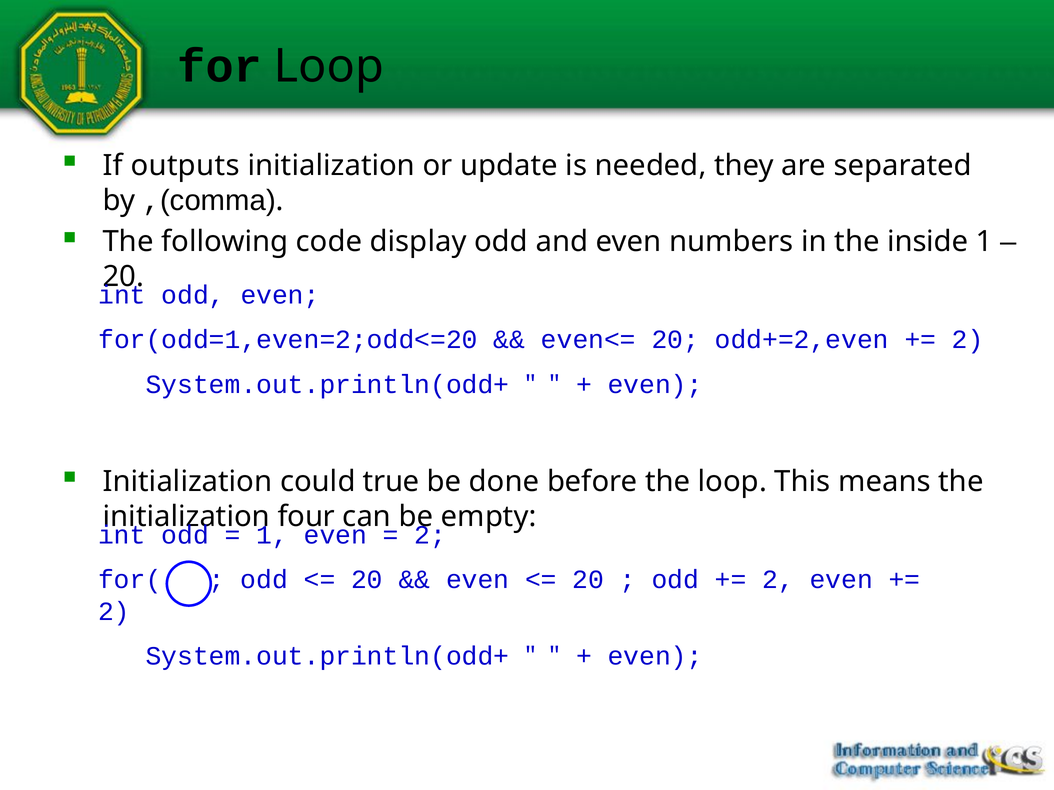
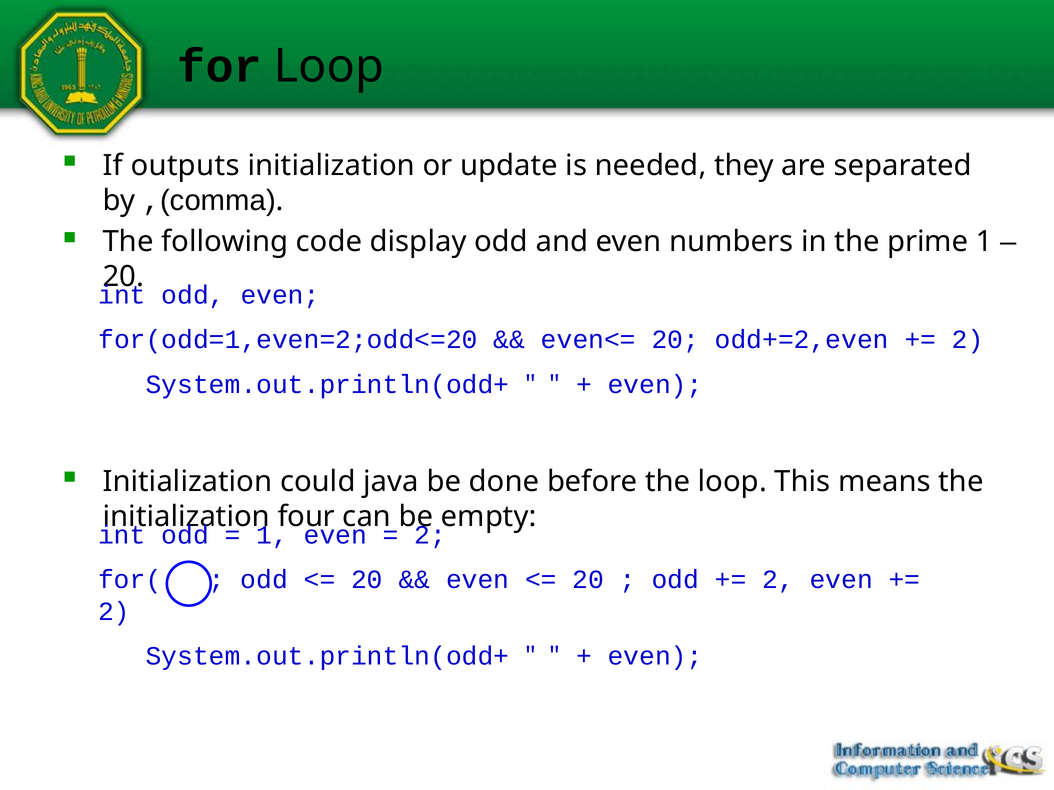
inside: inside -> prime (928, 242)
true: true -> java (391, 482)
